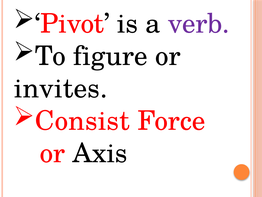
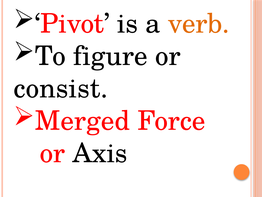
verb colour: purple -> orange (199, 24)
invites: invites -> consist (61, 88)
Consist: Consist -> Merged (82, 121)
